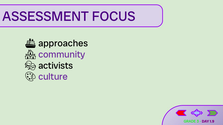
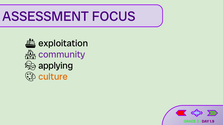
approaches: approaches -> exploitation (63, 44)
activists: activists -> applying (56, 66)
culture colour: purple -> orange (53, 77)
